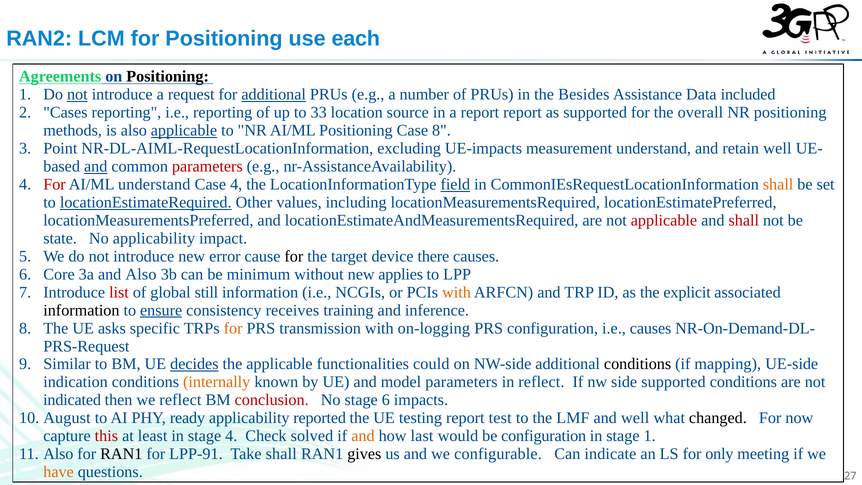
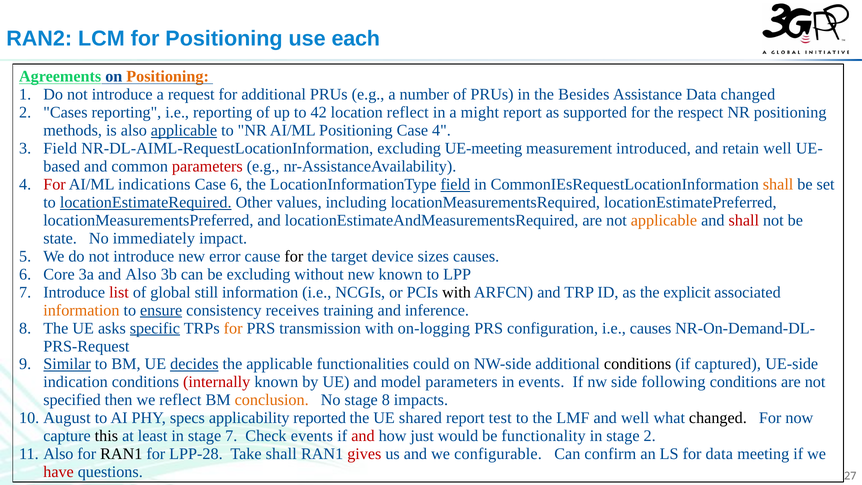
Positioning colour: black -> orange (168, 77)
not underline: present -> none (77, 95)
additional underline: present -> none (274, 95)
Data included: included -> changed (748, 95)
33: 33 -> 42 (319, 112)
location source: source -> reflect (408, 112)
a report: report -> might (480, 112)
overall: overall -> respect (700, 112)
Case 8: 8 -> 4 (441, 130)
3 Point: Point -> Field (60, 148)
UE-impacts: UE-impacts -> UE-meeting (484, 148)
measurement understand: understand -> introduced (654, 148)
and underline: present -> none (96, 166)
AI/ML understand: understand -> indications (154, 184)
Case 4: 4 -> 6 (236, 184)
applicable colour: red -> orange (664, 220)
No applicability: applicability -> immediately (154, 238)
there: there -> sizes (433, 256)
be minimum: minimum -> excluding (258, 274)
new applies: applies -> known (401, 274)
with colour: orange -> black (456, 292)
information colour: black -> orange (81, 310)
specific underline: none -> present (155, 328)
Similar underline: none -> present (67, 364)
mapping: mapping -> captured (728, 364)
internally colour: orange -> red (217, 382)
in reflect: reflect -> events (541, 382)
side supported: supported -> following (673, 382)
indicated: indicated -> specified (72, 400)
conclusion colour: red -> orange (272, 400)
stage 6: 6 -> 8 (386, 400)
ready: ready -> specs (187, 418)
testing: testing -> shared (420, 418)
this colour: red -> black (106, 436)
stage 4: 4 -> 7 (231, 436)
Check solved: solved -> events (312, 436)
and colour: orange -> red (363, 436)
last: last -> just (422, 436)
be configuration: configuration -> functionality (544, 436)
stage 1: 1 -> 2 (650, 436)
LPP-91: LPP-91 -> LPP-28 (196, 454)
gives colour: black -> red (364, 454)
indicate: indicate -> confirm (610, 454)
for only: only -> data (719, 454)
have colour: orange -> red (59, 472)
